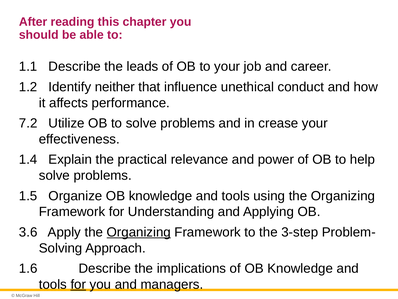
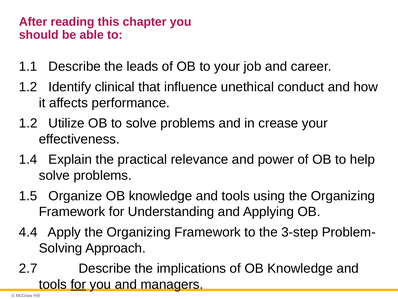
neither: neither -> clinical (115, 87)
7.2: 7.2 -> 1.2 (28, 123)
3.6: 3.6 -> 4.4 (28, 232)
Organizing underline: present -> none (139, 232)
1.6: 1.6 -> 2.7 (28, 268)
